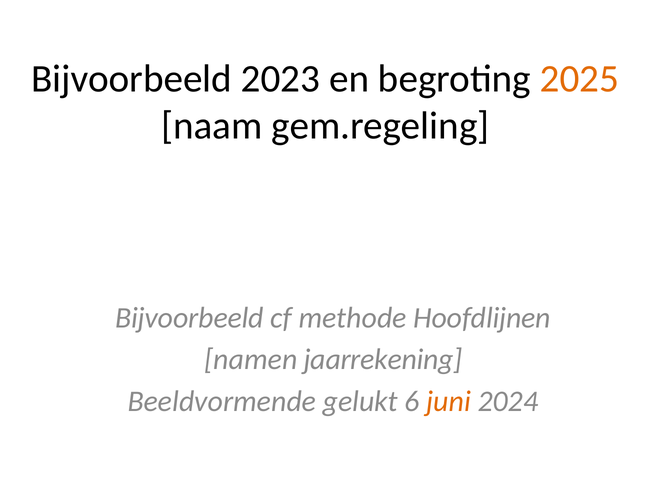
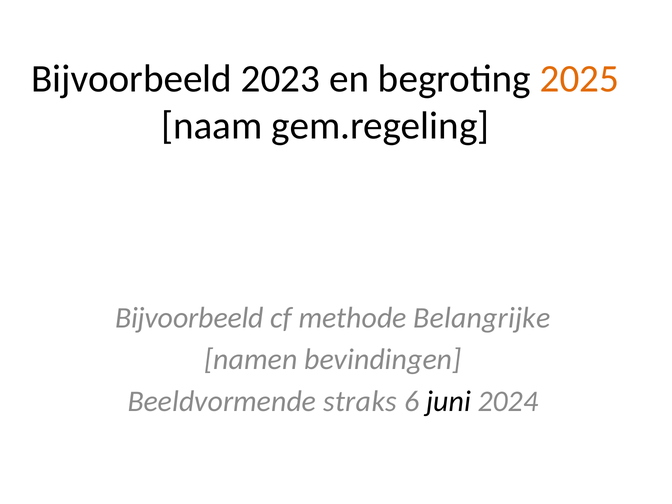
Hoofdlijnen: Hoofdlijnen -> Belangrijke (482, 318)
jaarrekening: jaarrekening -> bevindingen (383, 360)
gelukt: gelukt -> straks (360, 401)
juni colour: orange -> black (449, 401)
